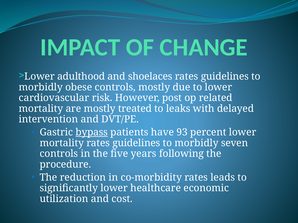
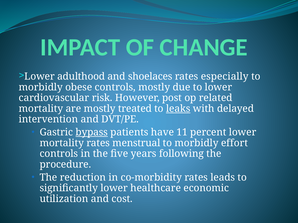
guidelines: guidelines -> especially (225, 77)
leaks underline: none -> present (178, 109)
93: 93 -> 11 (182, 133)
mortality rates guidelines: guidelines -> menstrual (136, 143)
seven: seven -> effort (234, 143)
